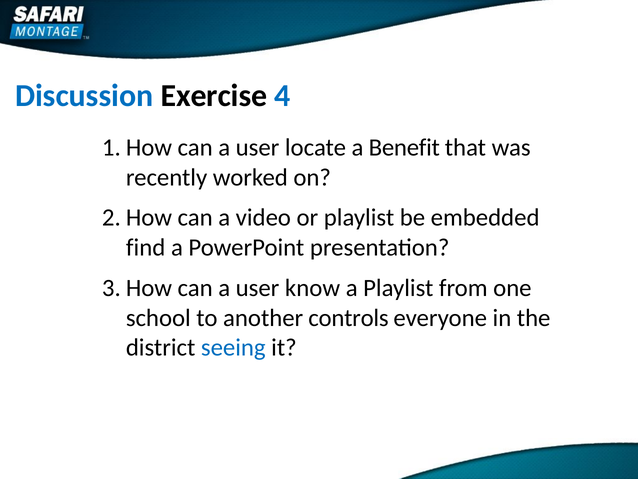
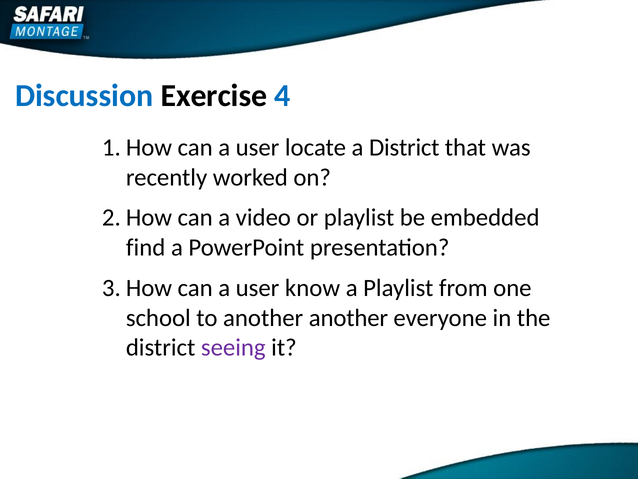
a Benefit: Benefit -> District (404, 147)
another controls: controls -> another (348, 318)
seeing colour: blue -> purple (233, 347)
